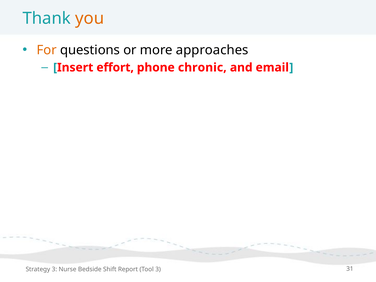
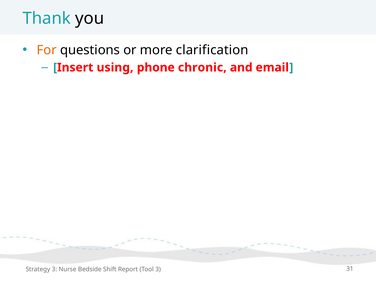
you colour: orange -> black (90, 18)
approaches: approaches -> clarification (212, 50)
effort: effort -> using (115, 67)
